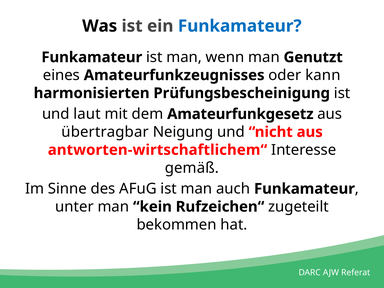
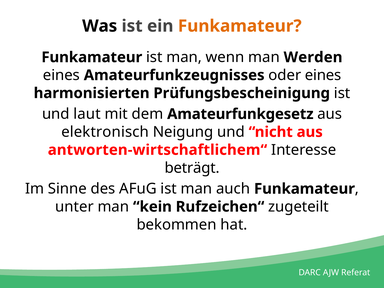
Funkamateur colour: blue -> orange (240, 26)
Genutzt: Genutzt -> Werden (313, 57)
oder kann: kann -> eines (323, 75)
übertragbar: übertragbar -> elektronisch (105, 132)
gemäß: gemäß -> beträgt (192, 168)
